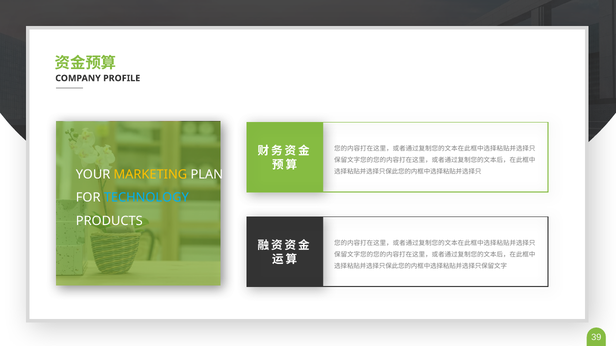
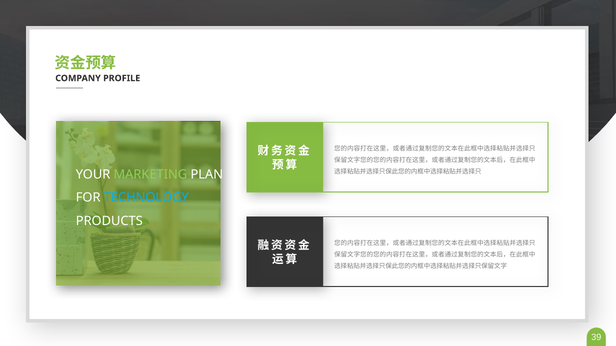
MARKETING colour: yellow -> light green (150, 175)
